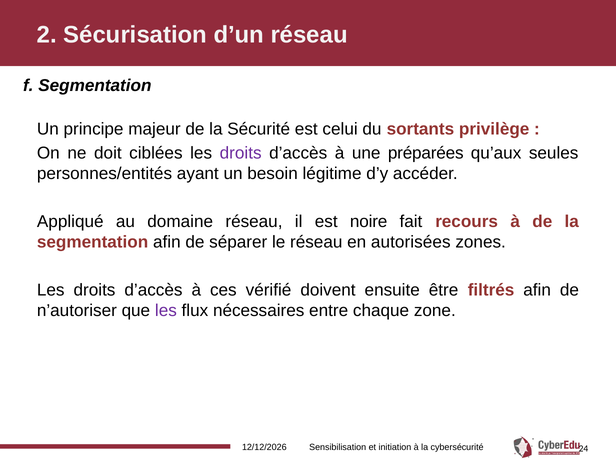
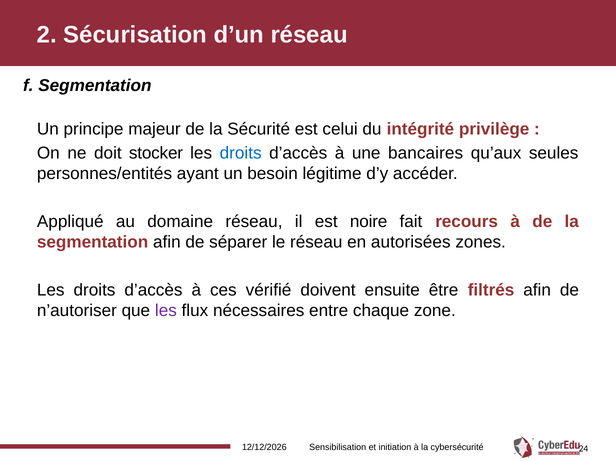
sortants: sortants -> intégrité (420, 129)
ciblées: ciblées -> stocker (156, 153)
droits colour: purple -> blue (241, 153)
préparées: préparées -> bancaires (426, 153)
